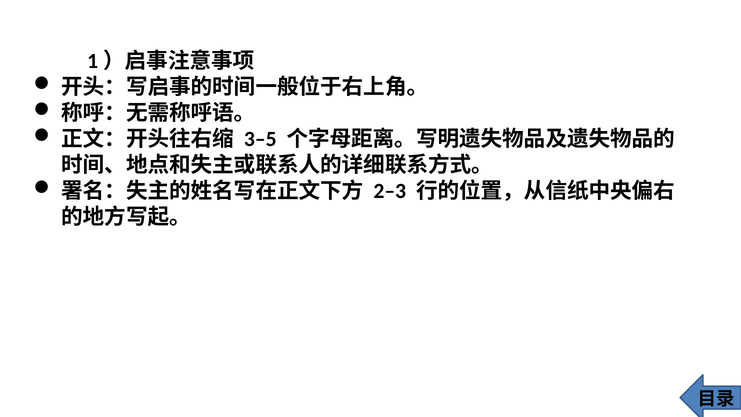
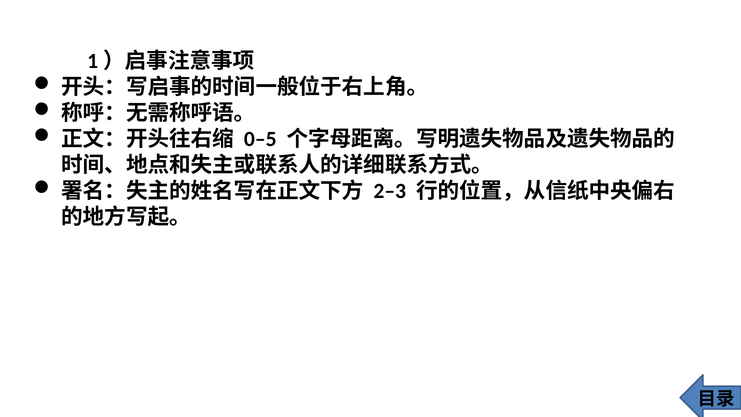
3–5: 3–5 -> 0–5 (260, 139)
